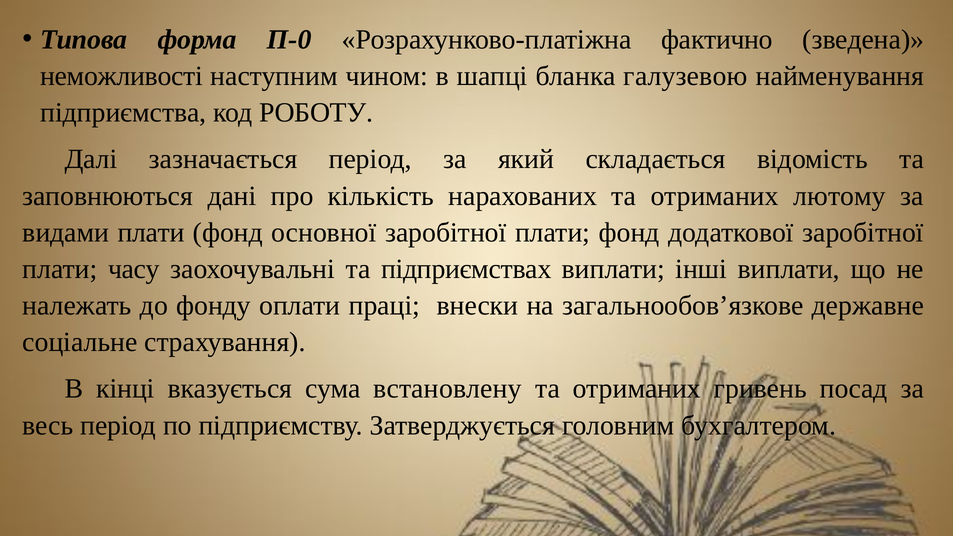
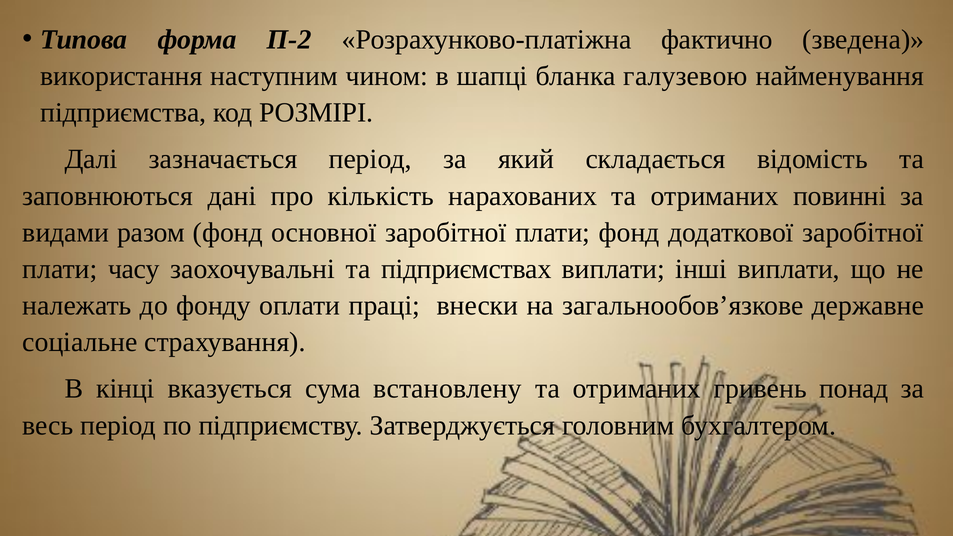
П-0: П-0 -> П-2 (289, 40)
неможливості: неможливості -> використання (121, 76)
РОБОТУ: РОБОТУ -> РОЗМІРІ (316, 113)
лютому: лютому -> повинні (840, 196)
видами плати: плати -> разом (151, 232)
посад: посад -> понад (854, 389)
